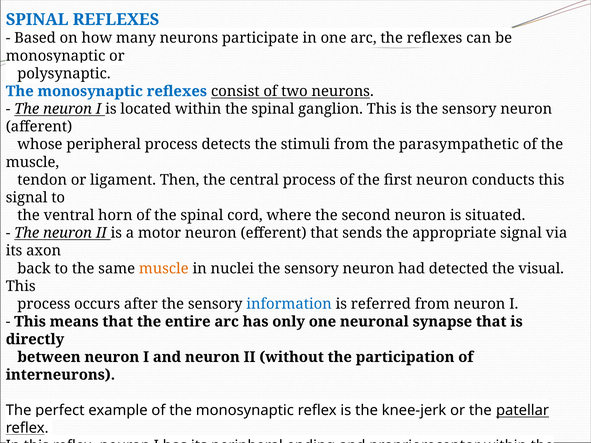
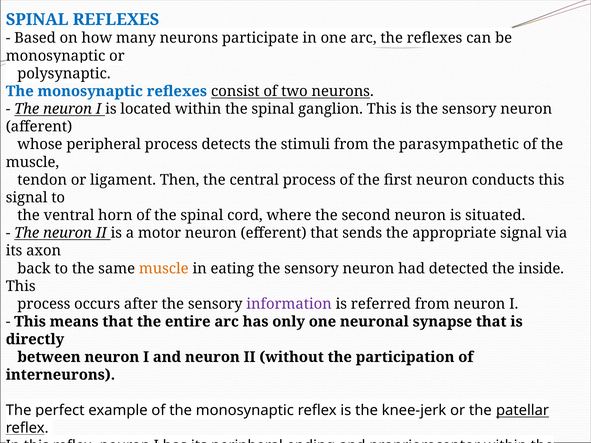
nuclei: nuclei -> eating (232, 269)
visual: visual -> inside (541, 269)
information colour: blue -> purple (289, 304)
